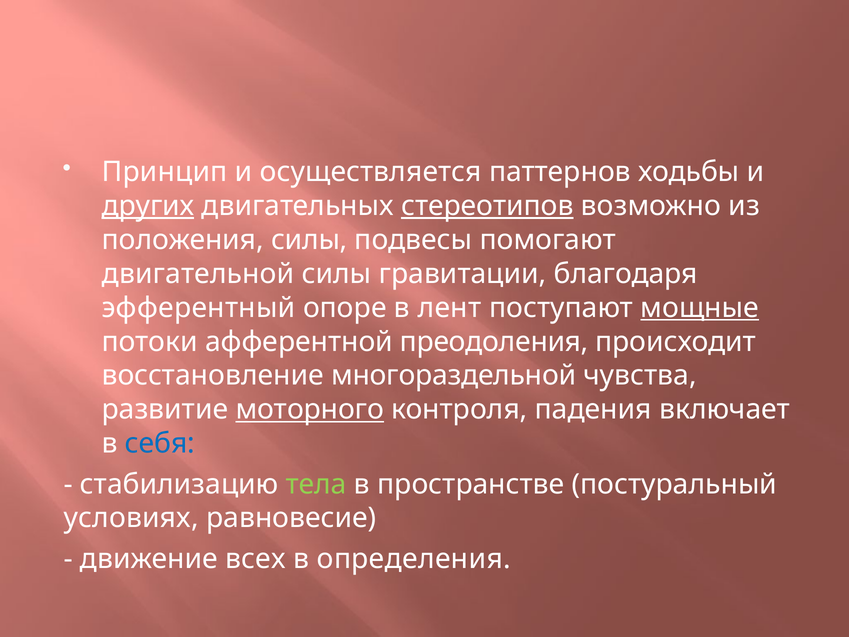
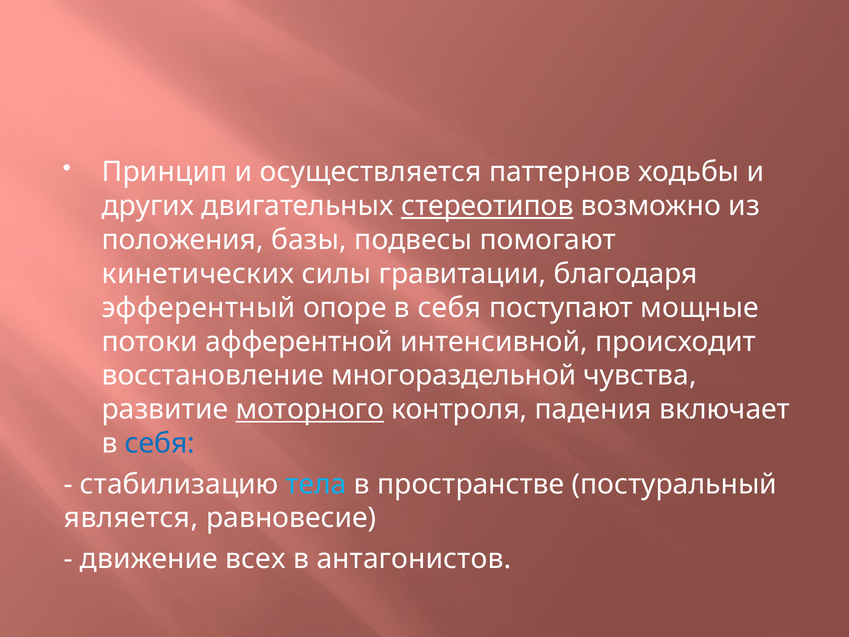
других underline: present -> none (148, 206)
положения силы: силы -> базы (309, 240)
двигательной: двигательной -> кинетических (198, 274)
опоре в лент: лент -> себя (449, 308)
мощные underline: present -> none (700, 308)
преодоления: преодоления -> интенсивной (494, 342)
тела colour: light green -> light blue (316, 484)
условиях: условиях -> является (131, 518)
определения: определения -> антагонистов (414, 559)
